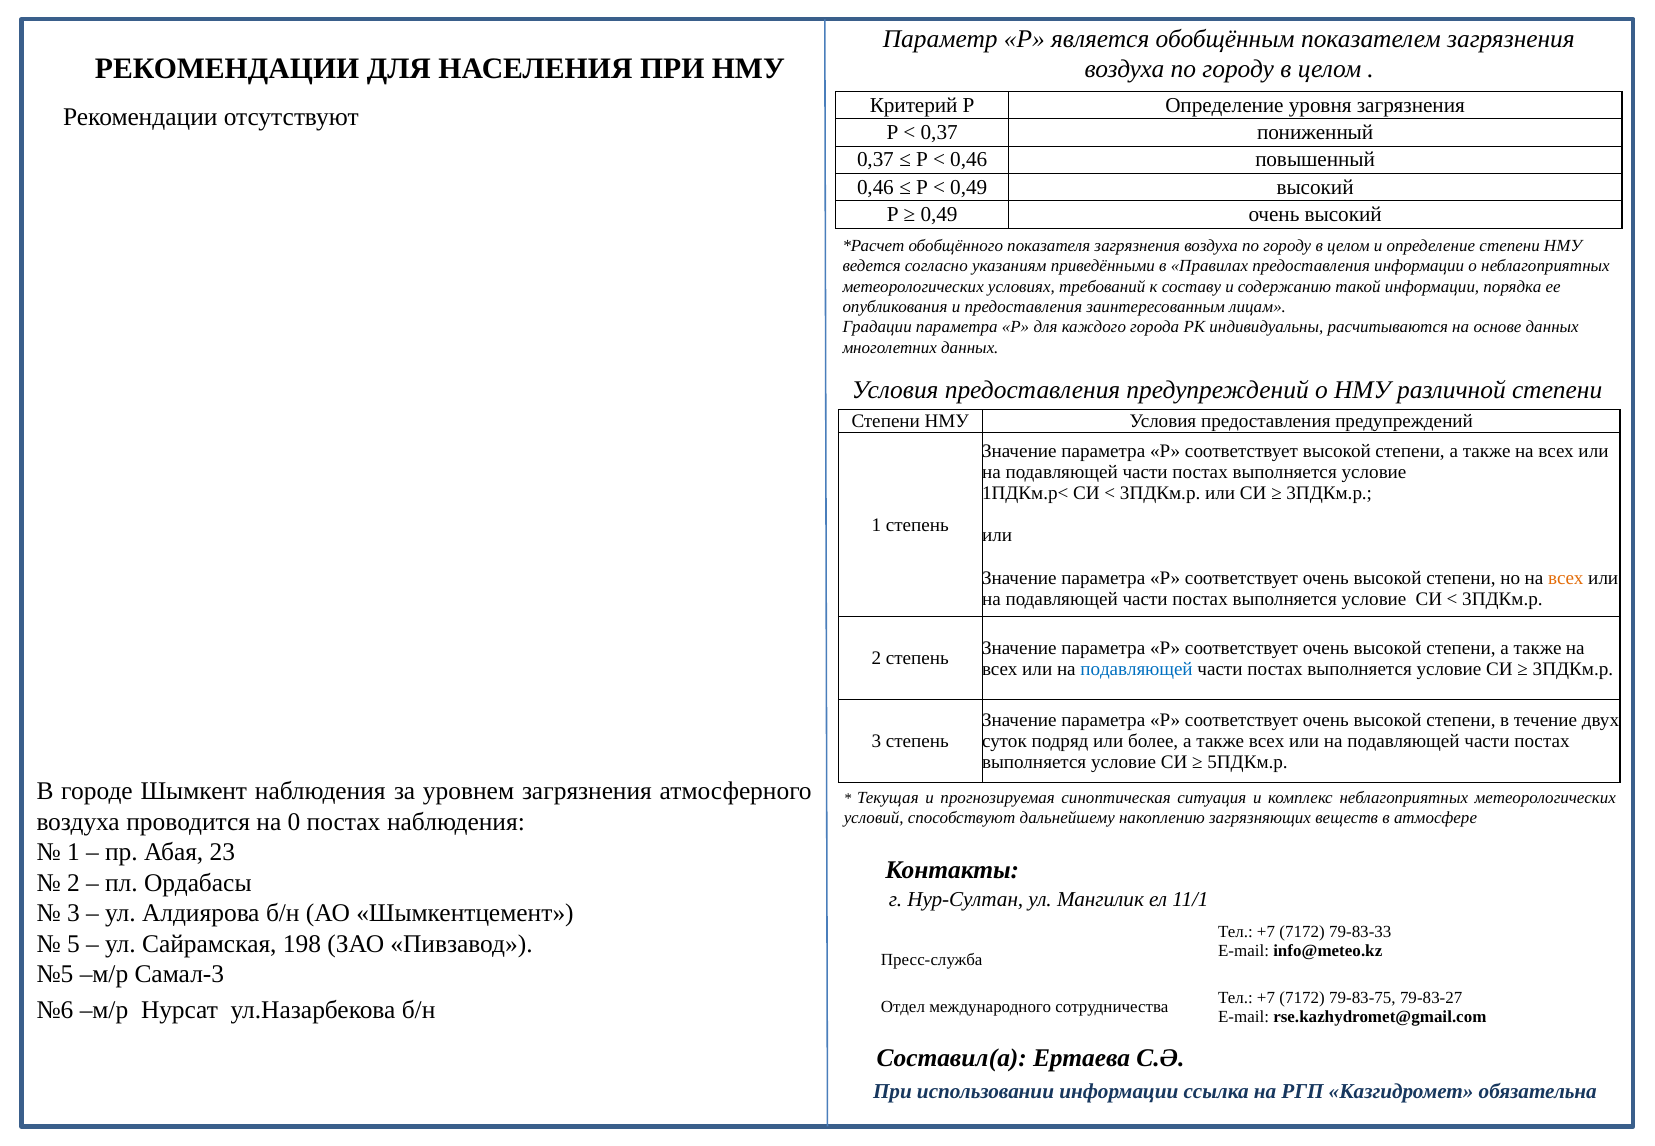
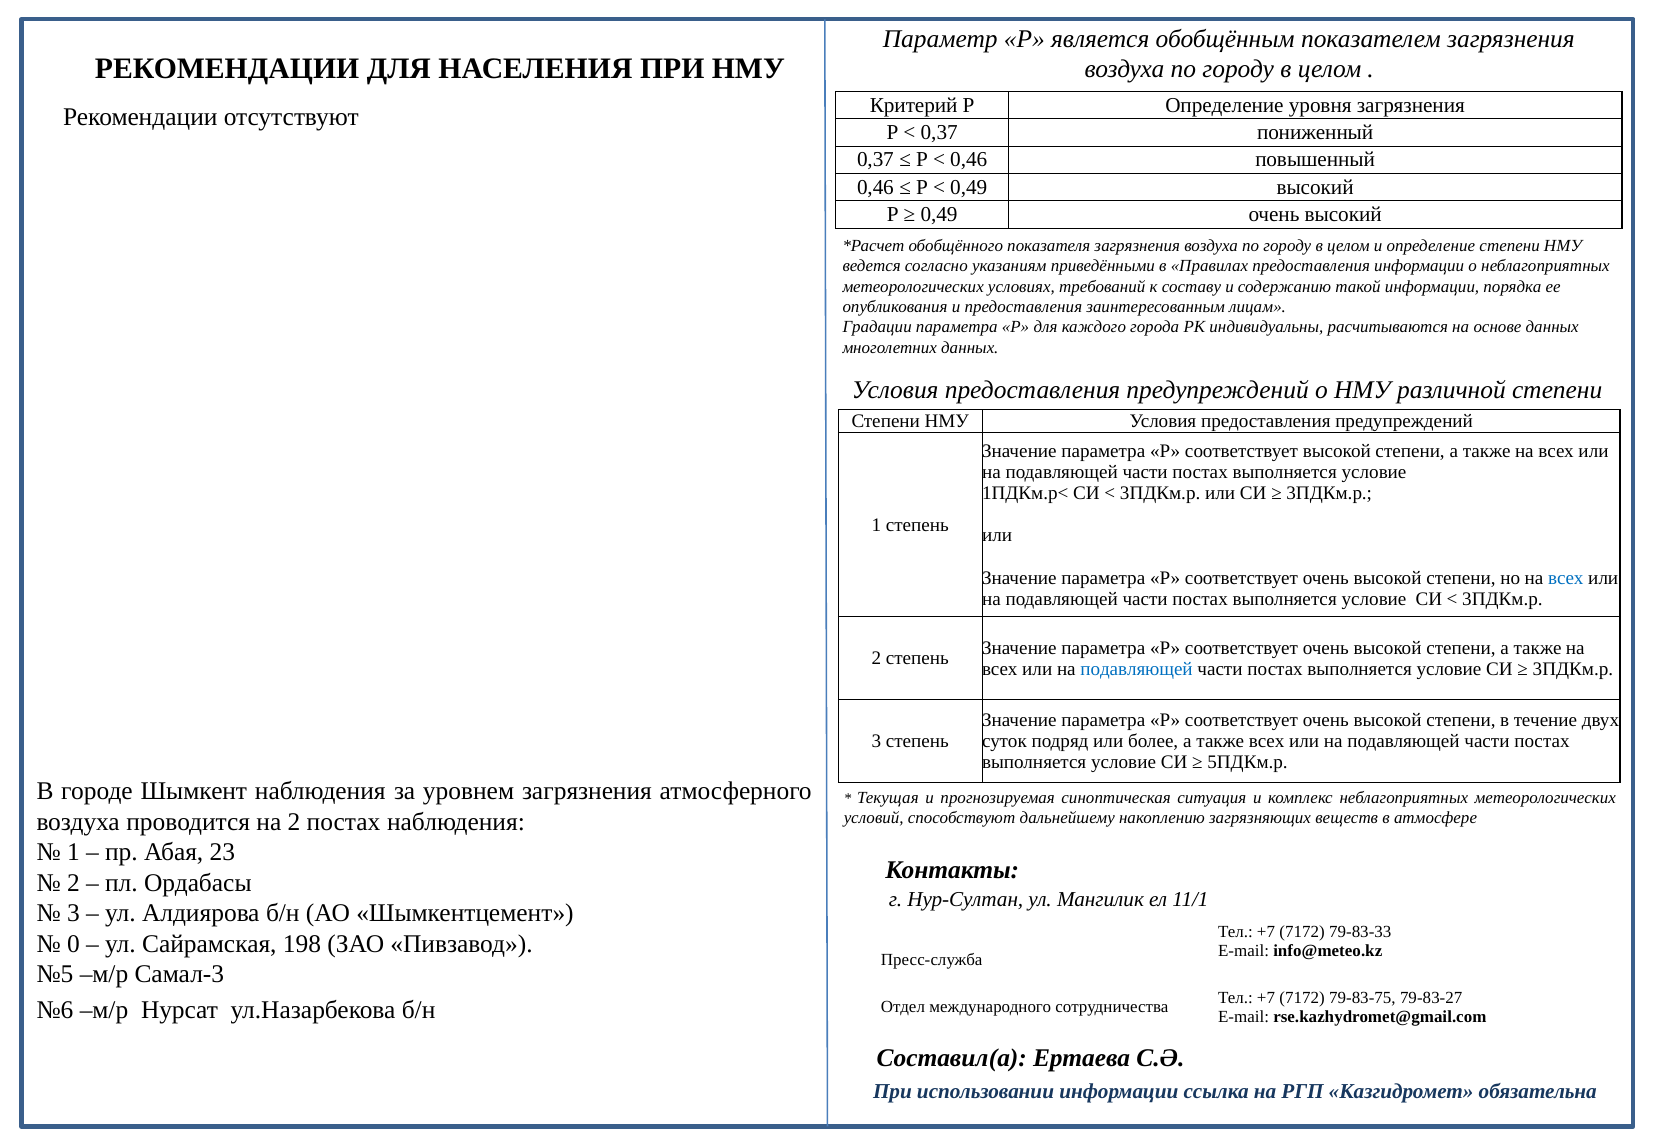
всех colour: orange -> blue (1566, 578)
на 0: 0 -> 2 (294, 822)
5: 5 -> 0 (73, 944)
